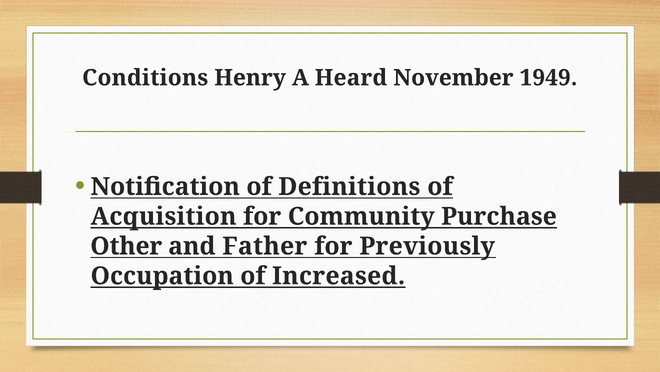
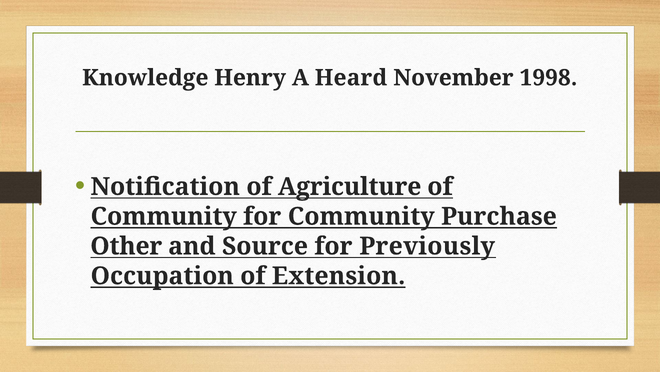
Conditions: Conditions -> Knowledge (145, 78)
1949: 1949 -> 1998 (548, 78)
Definitions: Definitions -> Agriculture (350, 186)
Acquisition: Acquisition -> Community (164, 216)
Father: Father -> Source (265, 246)
Increased: Increased -> Extension (339, 275)
